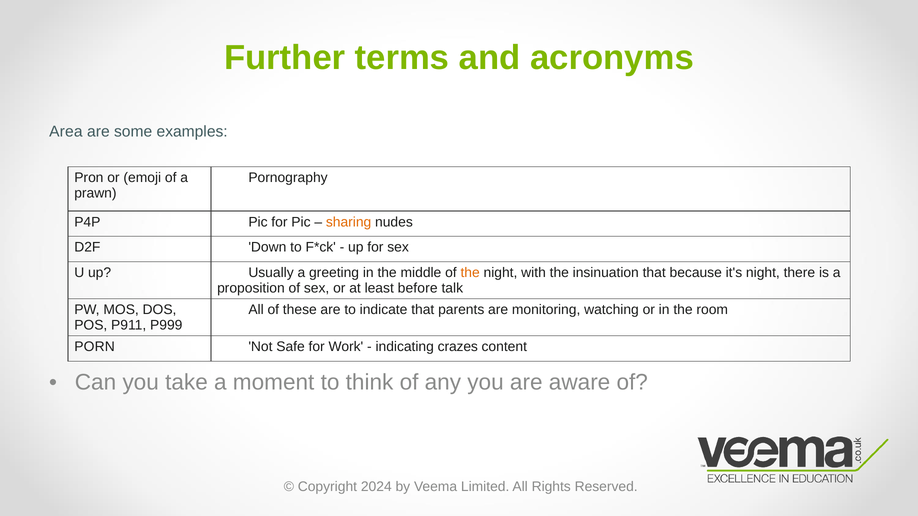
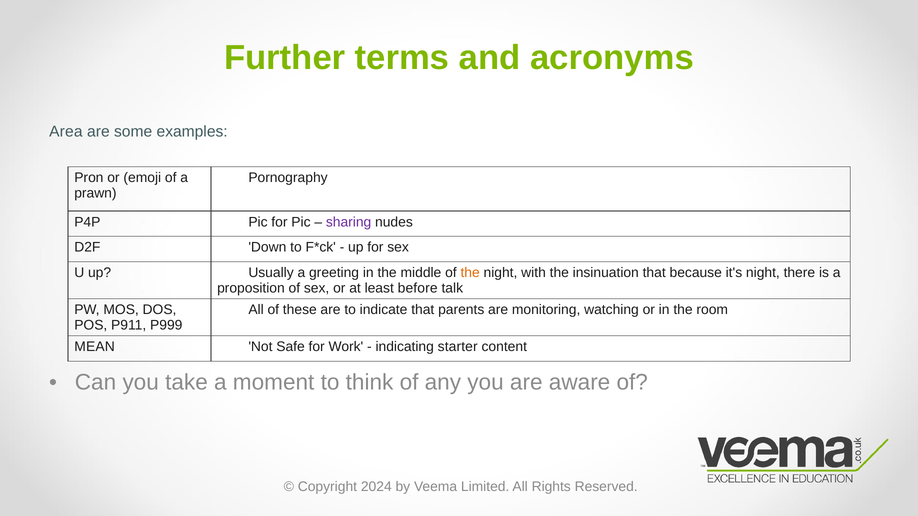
sharing colour: orange -> purple (349, 222)
PORN: PORN -> MEAN (95, 347)
crazes: crazes -> starter (458, 347)
